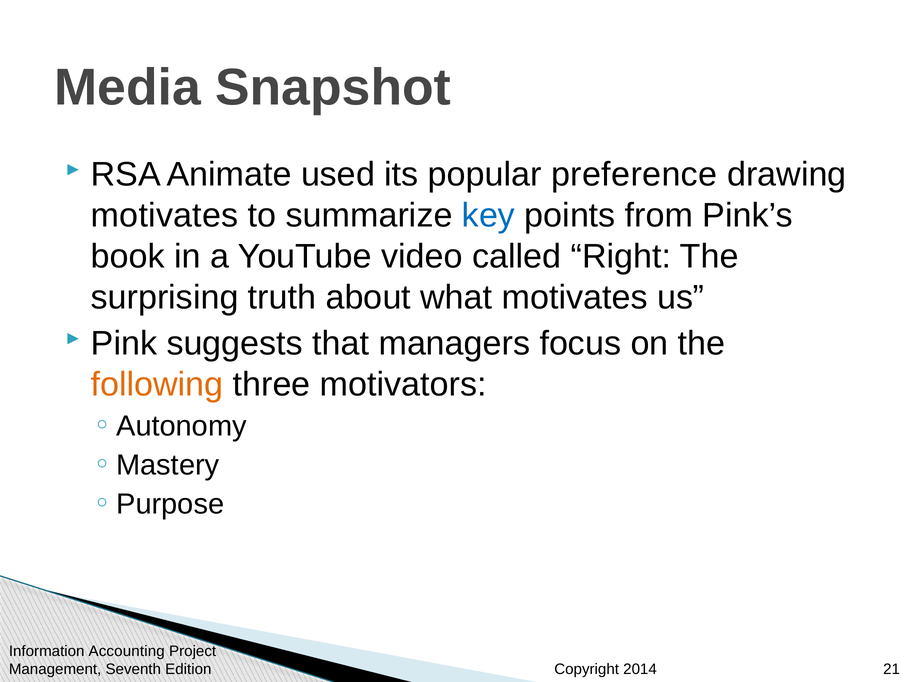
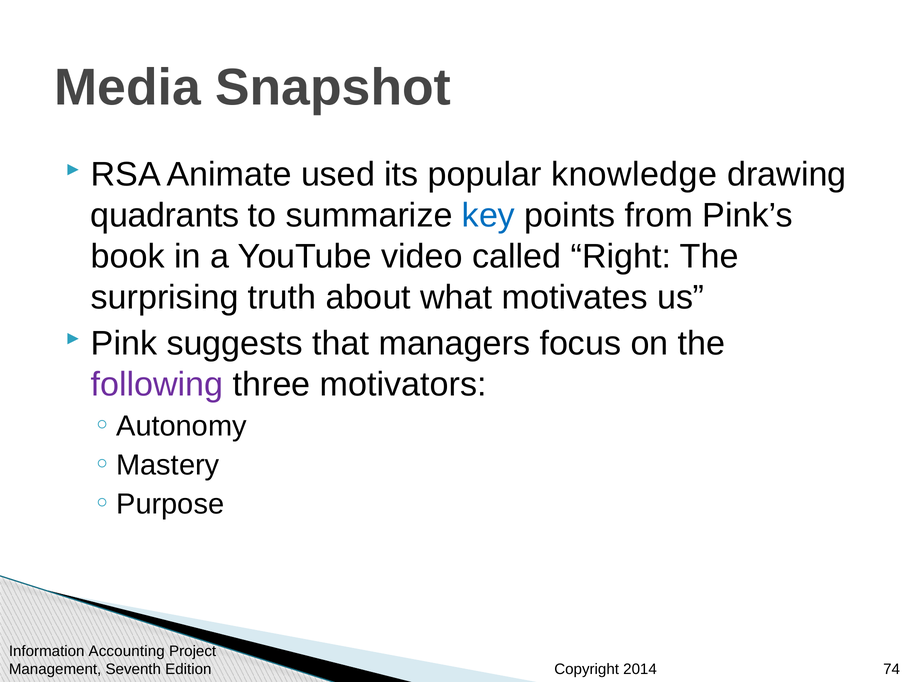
preference: preference -> knowledge (634, 175)
motivates: motivates -> quadrants (165, 216)
following colour: orange -> purple (157, 384)
21: 21 -> 74 (892, 669)
